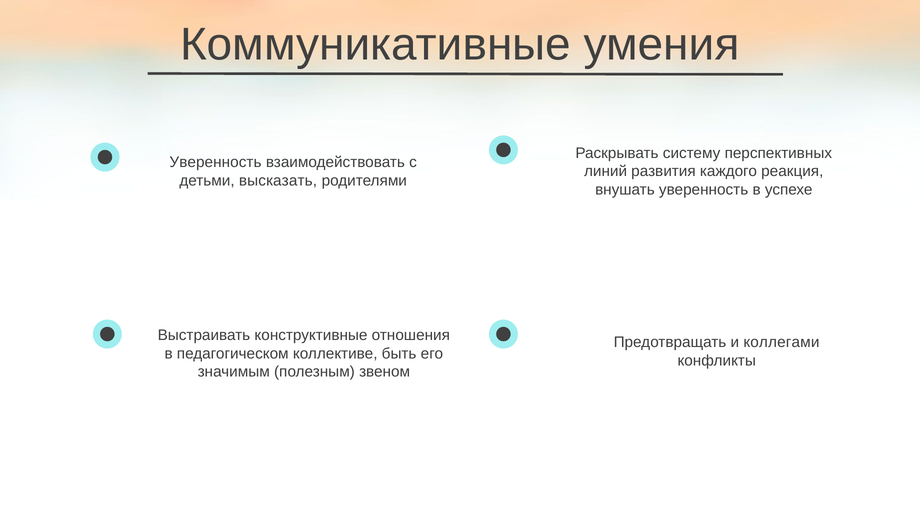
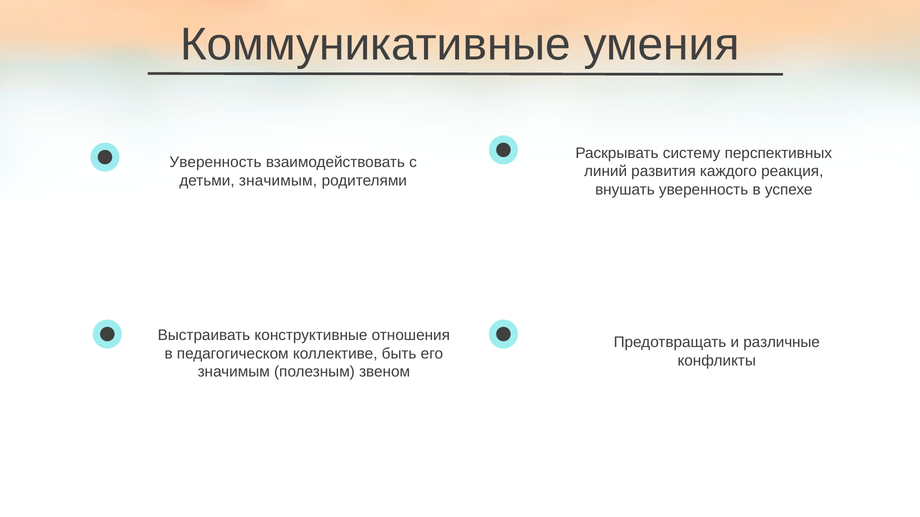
детьми высказать: высказать -> значимым (278, 181)
коллегами: коллегами -> различные (782, 343)
